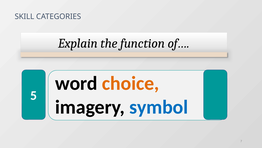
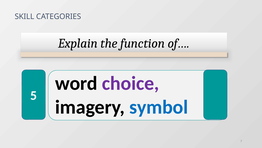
choice colour: orange -> purple (131, 83)
